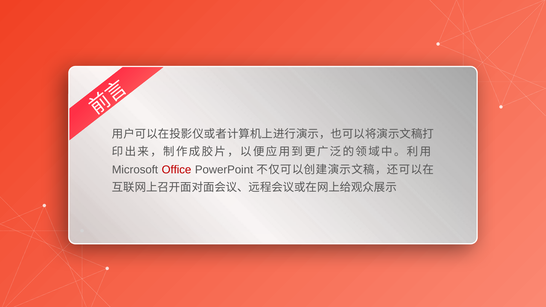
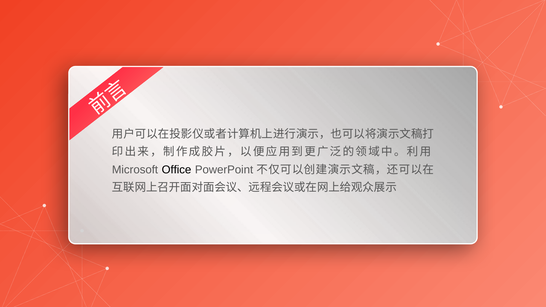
Office colour: red -> black (177, 170)
